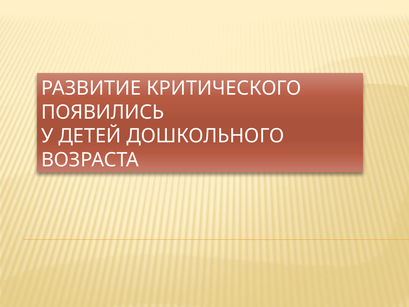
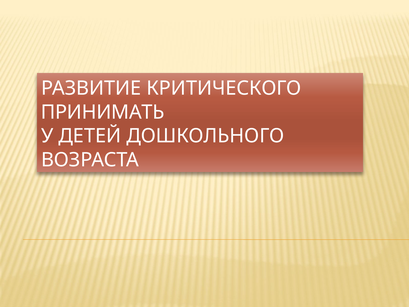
ПОЯВИЛИСЬ: ПОЯВИЛИСЬ -> ПРИНИМАТЬ (103, 112)
